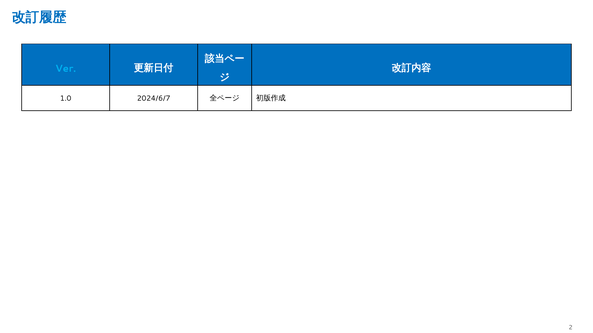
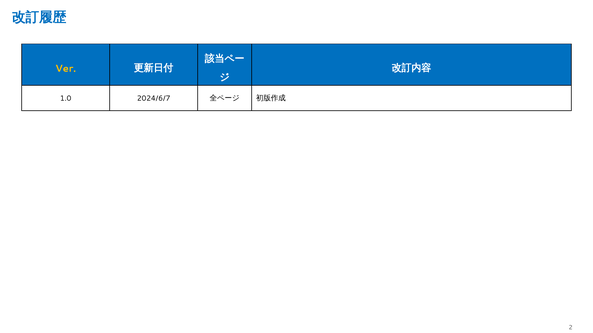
Ver colour: light blue -> yellow (66, 69)
